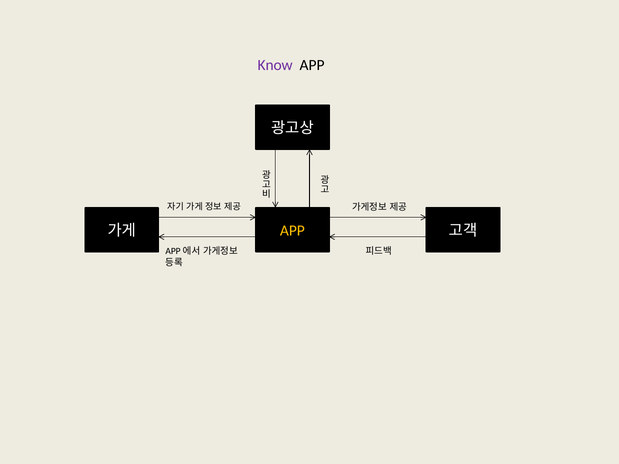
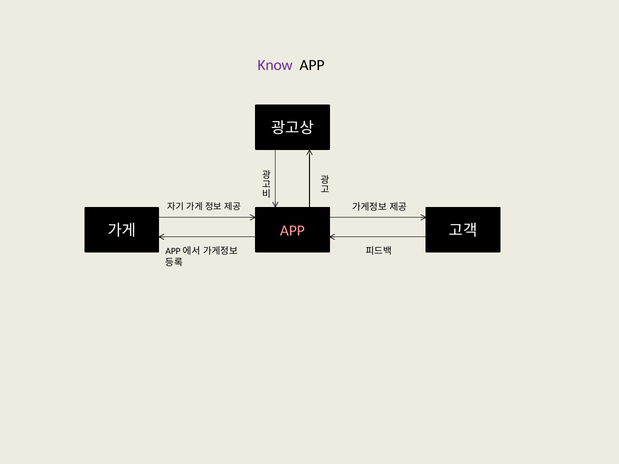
APP colour: yellow -> pink (292, 231)
